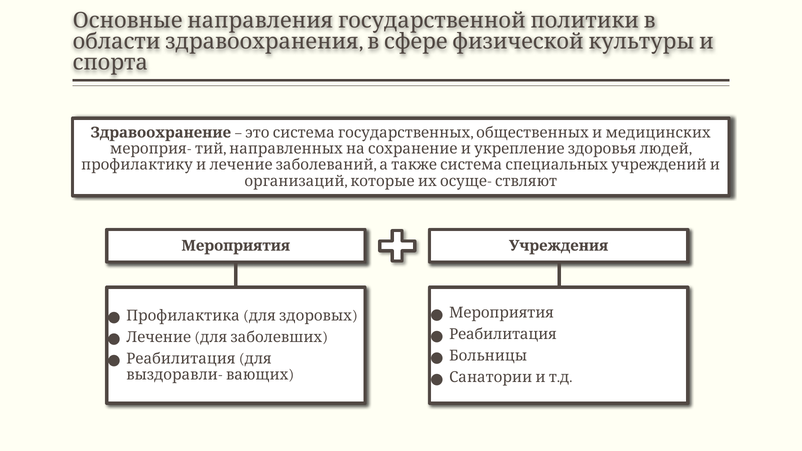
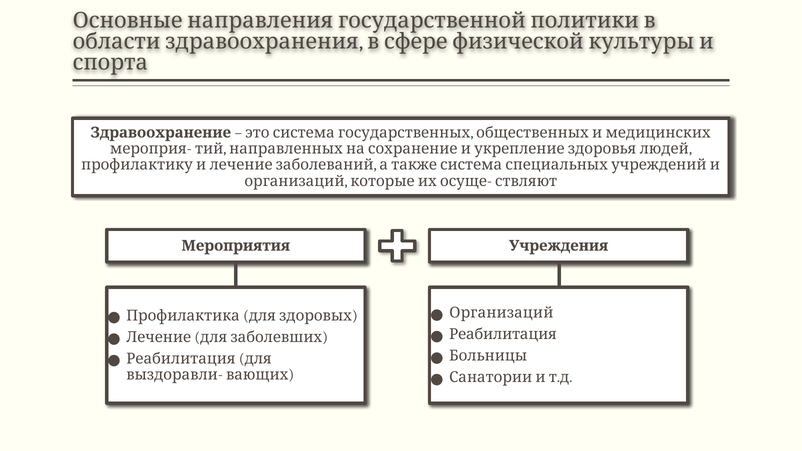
Мероприятия: Мероприятия -> Организаций (501, 313)
